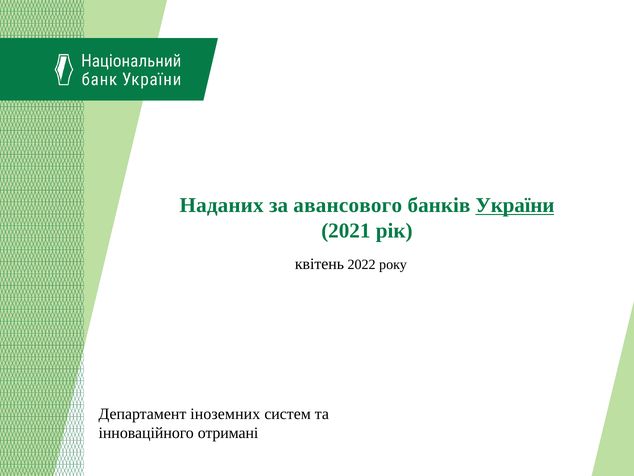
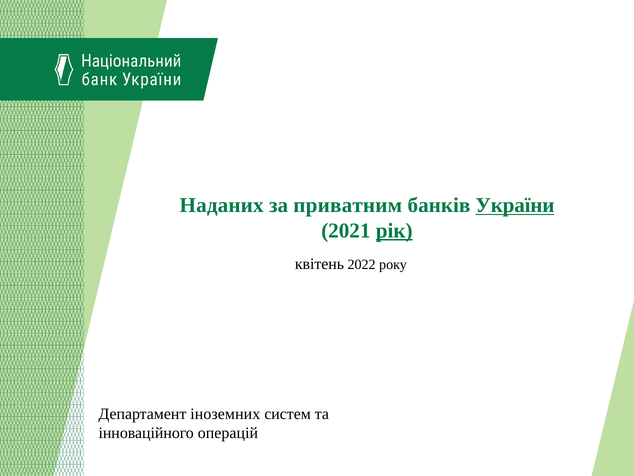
авансового: авансового -> приватним (348, 205)
рік underline: none -> present (394, 231)
отримані: отримані -> операцій (228, 433)
